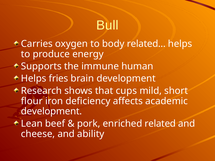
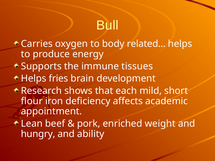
human: human -> tissues (137, 66)
cups: cups -> each (126, 91)
development: development -> appointment (51, 112)
related: related -> weight (160, 124)
cheese: cheese -> hungry (38, 134)
